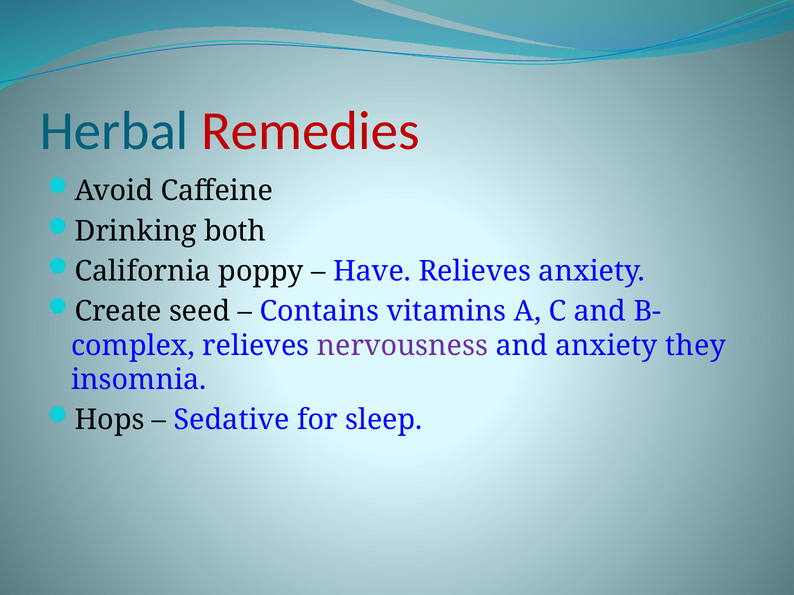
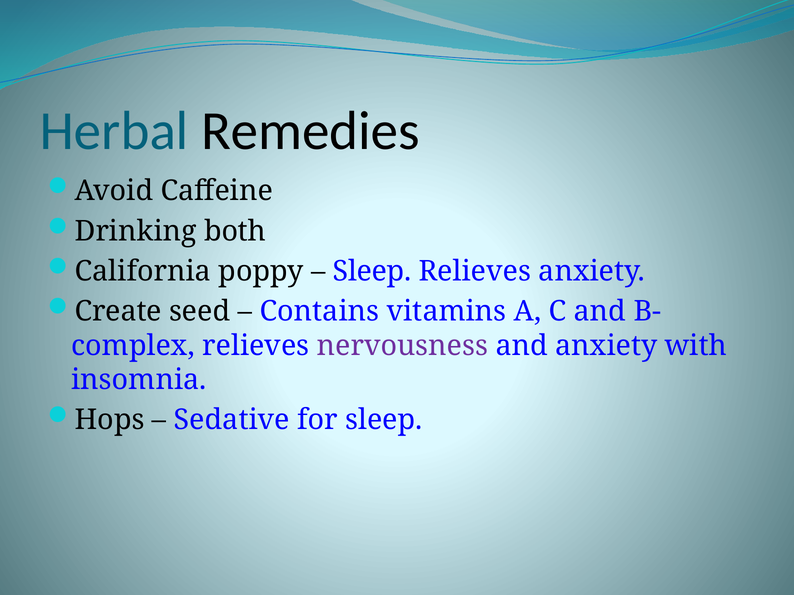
Remedies colour: red -> black (310, 131)
Have: Have -> Sleep (372, 271)
they: they -> with (696, 346)
